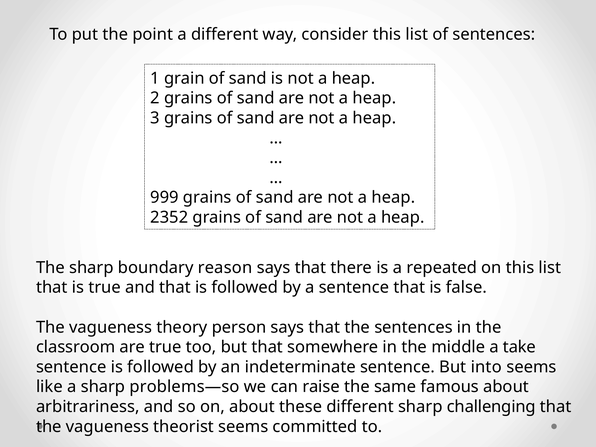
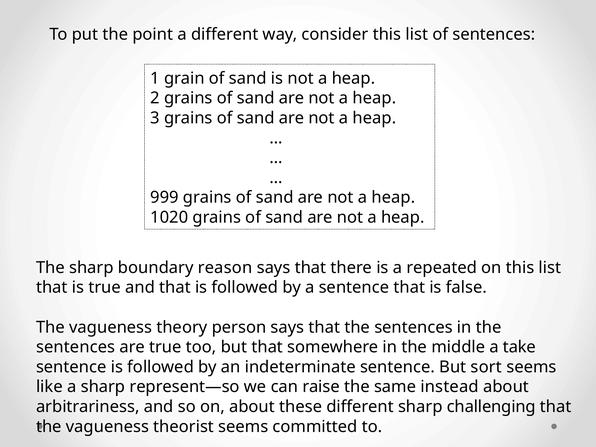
2352: 2352 -> 1020 (169, 217)
classroom: classroom -> sentences (76, 347)
into: into -> sort (486, 367)
problems—so: problems—so -> represent—so (185, 387)
famous: famous -> instead (450, 387)
